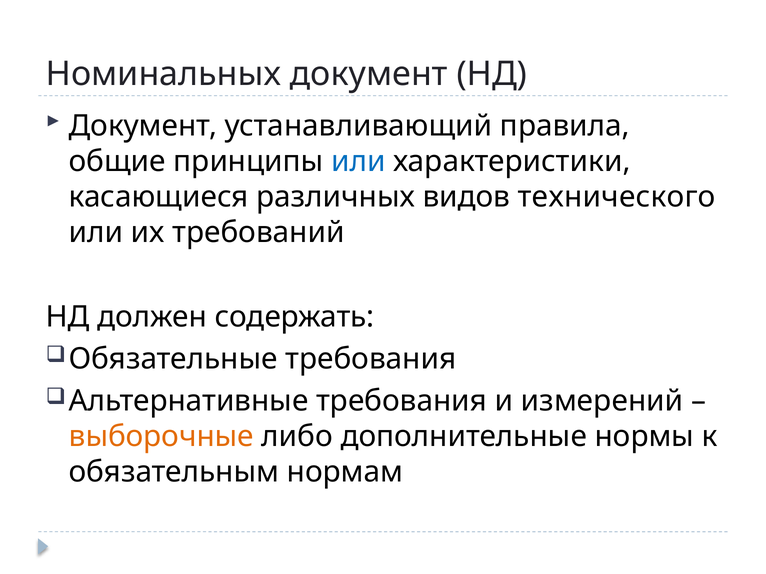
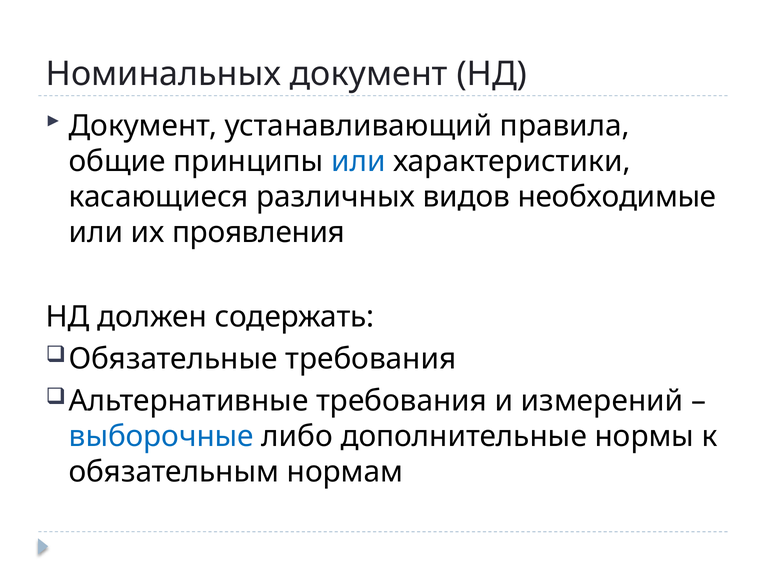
технического: технического -> необходимые (617, 197)
требований: требований -> проявления (259, 233)
выборочные colour: orange -> blue (161, 437)
